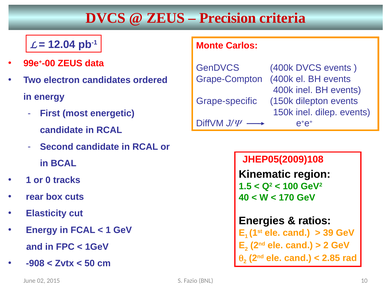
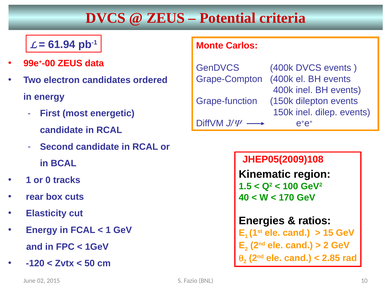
Precision: Precision -> Potential (228, 18)
12.04: 12.04 -> 61.94 (62, 44)
Grape-specific: Grape-specific -> Grape-function (227, 101)
39: 39 -> 15 (328, 232)
-908: -908 -> -120 (35, 263)
